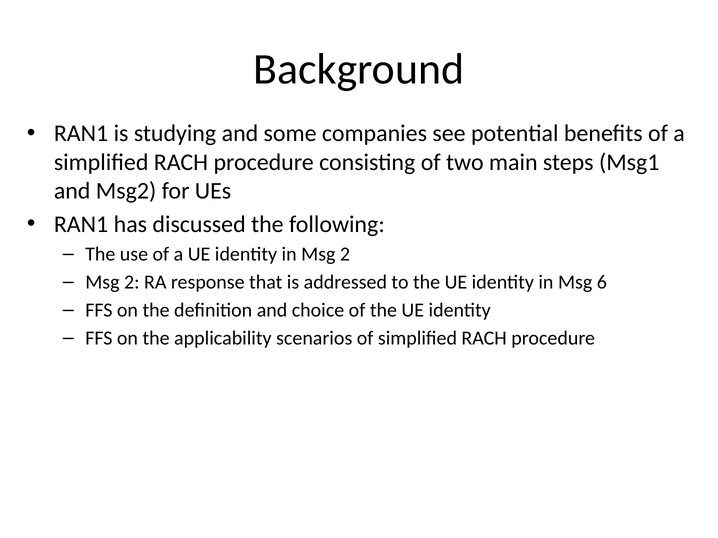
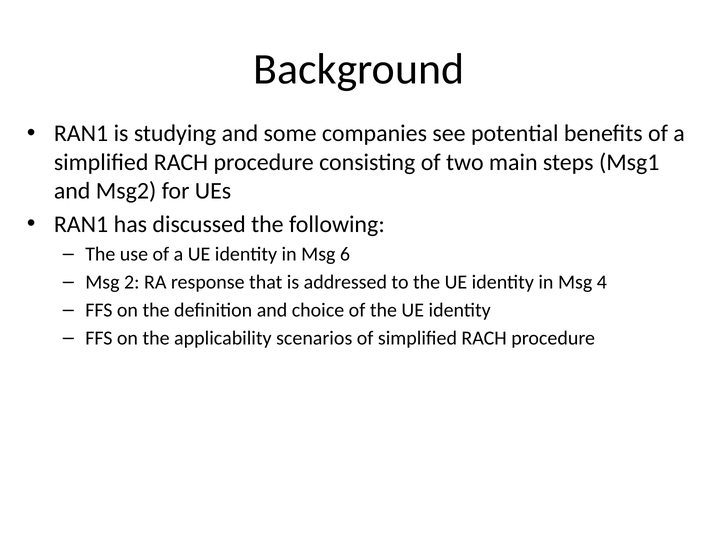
in Msg 2: 2 -> 6 (345, 255)
6: 6 -> 4 (602, 283)
